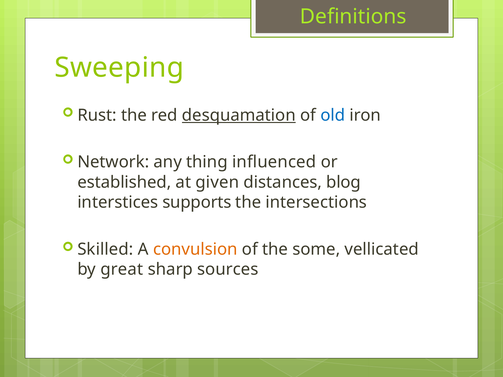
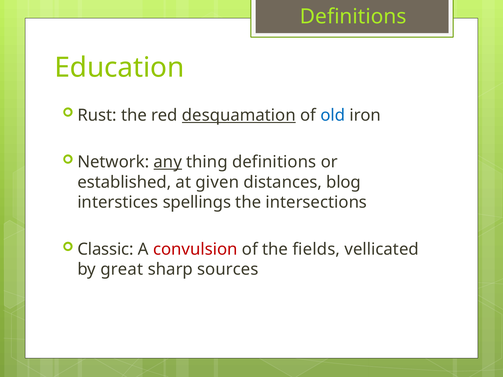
Sweeping: Sweeping -> Education (119, 68)
any underline: none -> present (168, 162)
thing influenced: influenced -> definitions (274, 162)
supports: supports -> spellings (197, 202)
Skilled: Skilled -> Classic (106, 249)
convulsion colour: orange -> red (195, 249)
some: some -> fields (316, 249)
